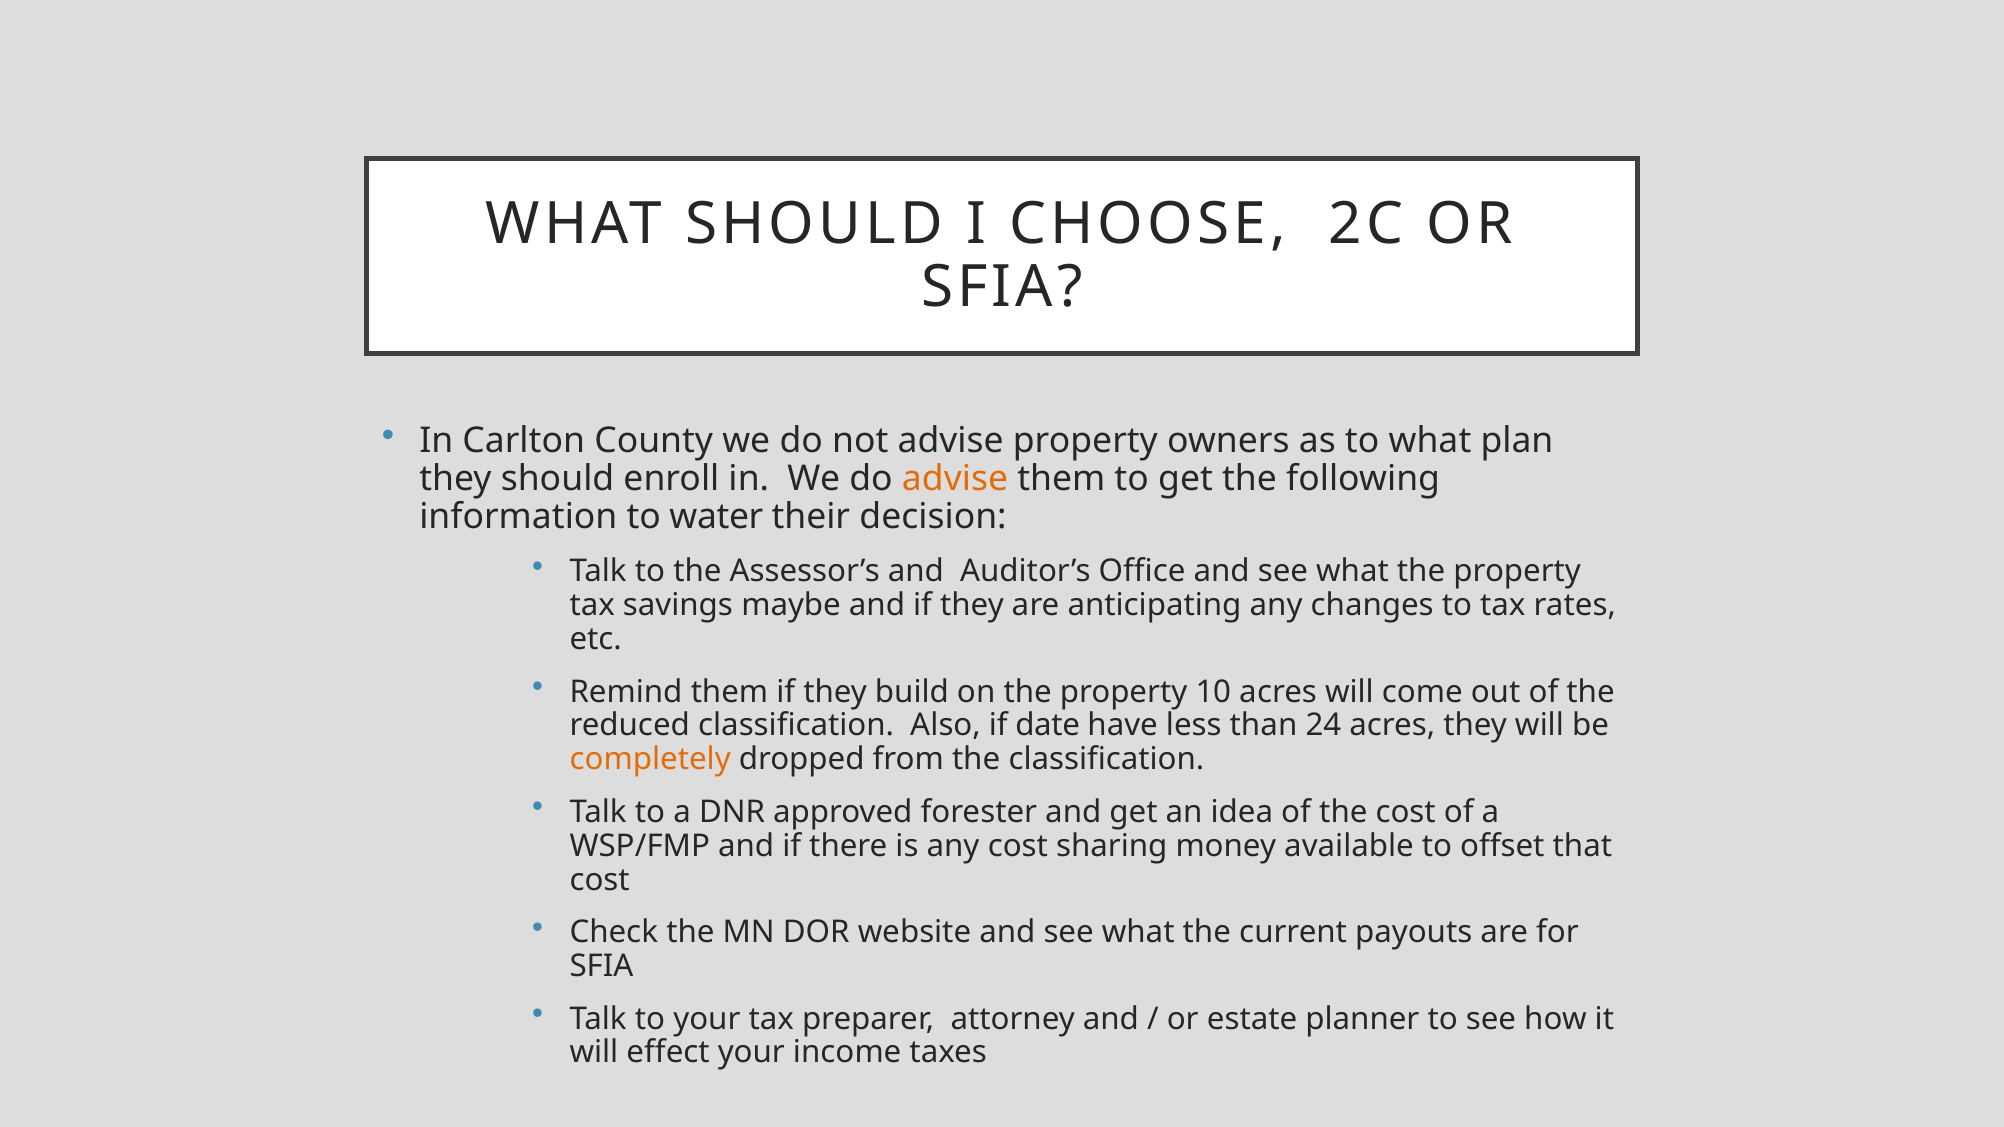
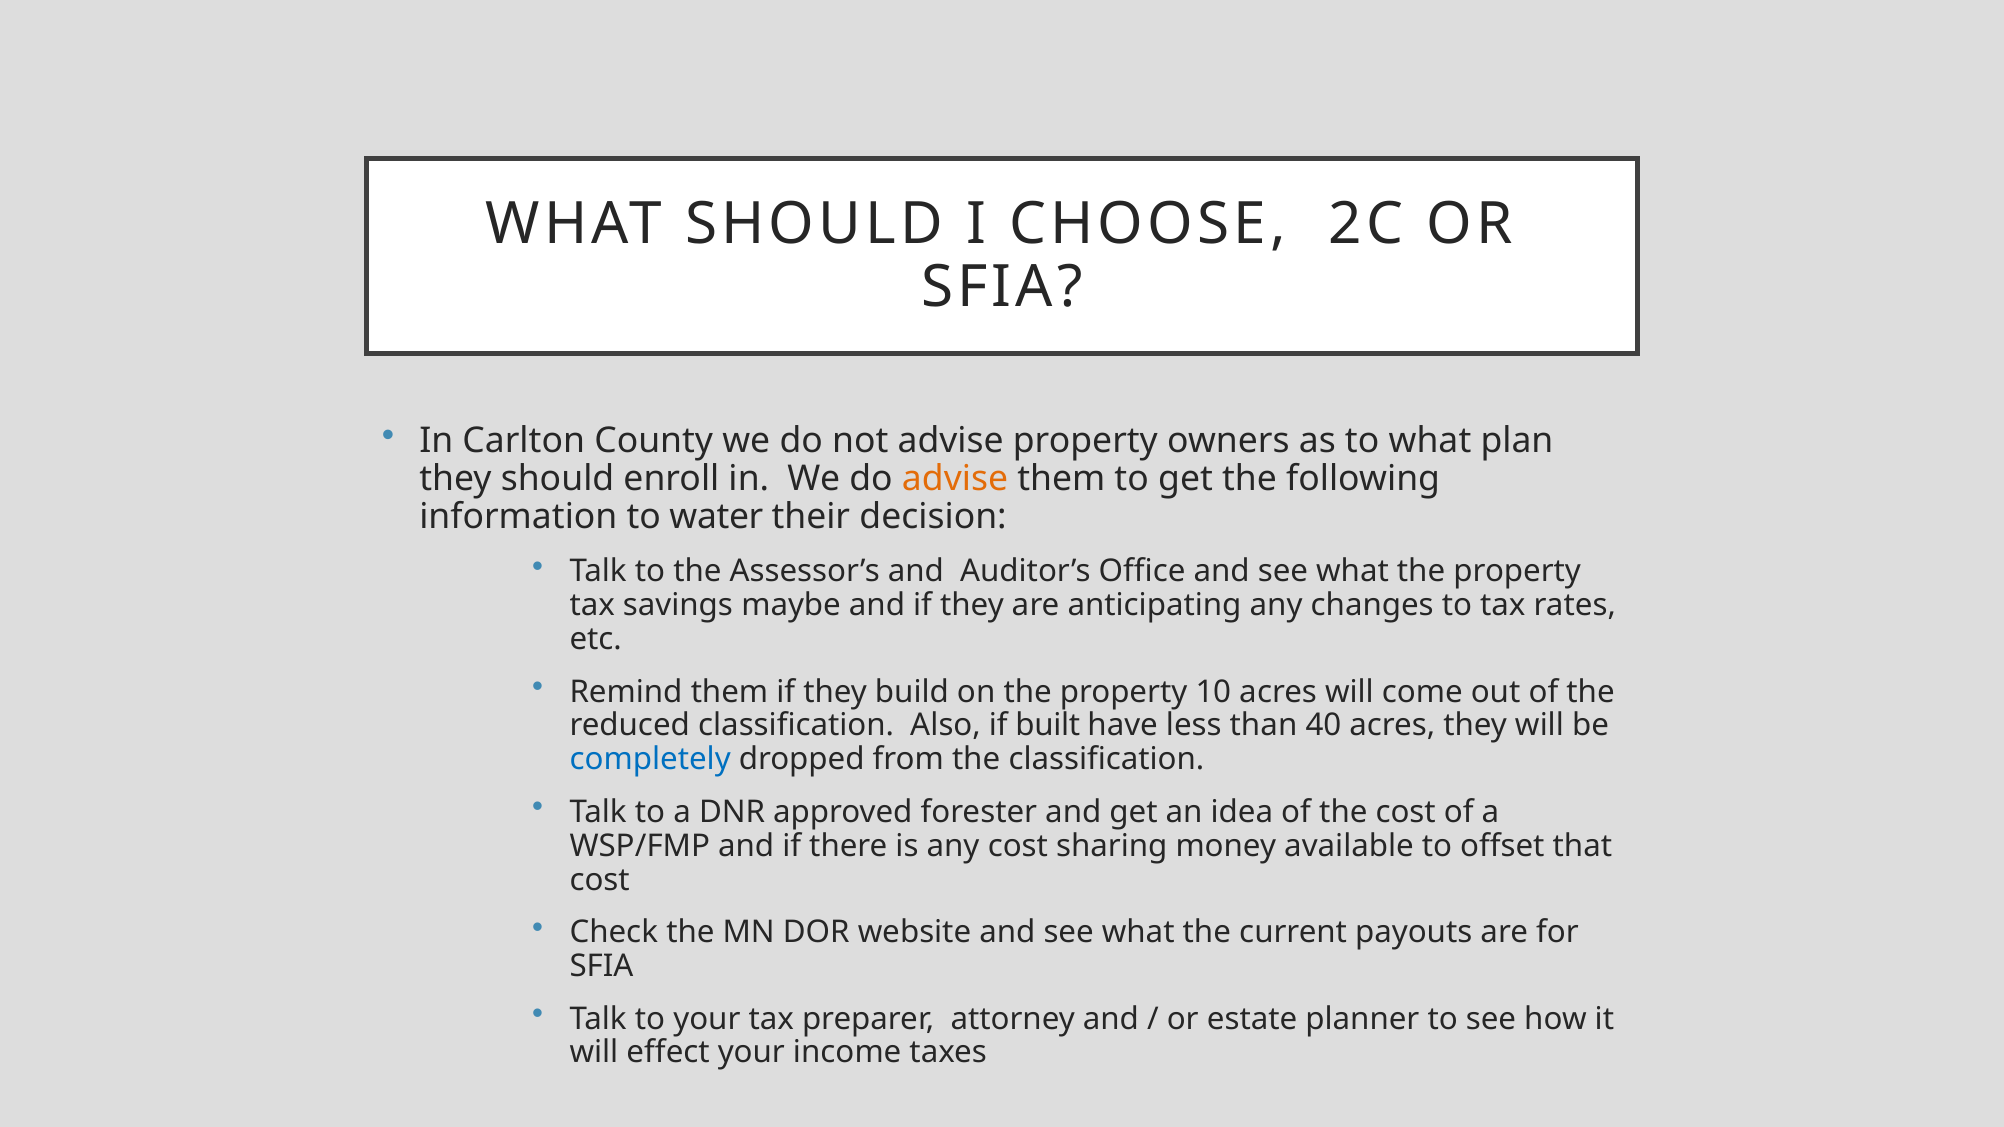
date: date -> built (1048, 726)
24: 24 -> 40 (1323, 726)
completely colour: orange -> blue (650, 760)
